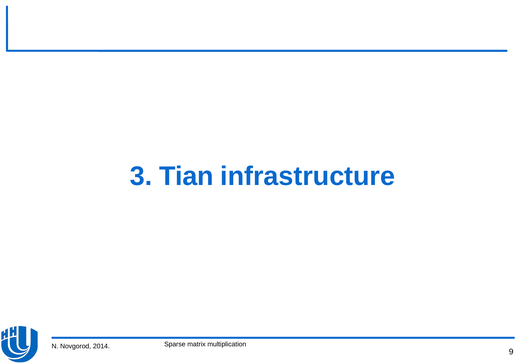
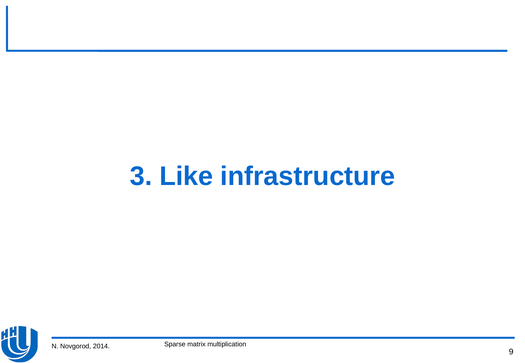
Tian: Tian -> Like (186, 176)
